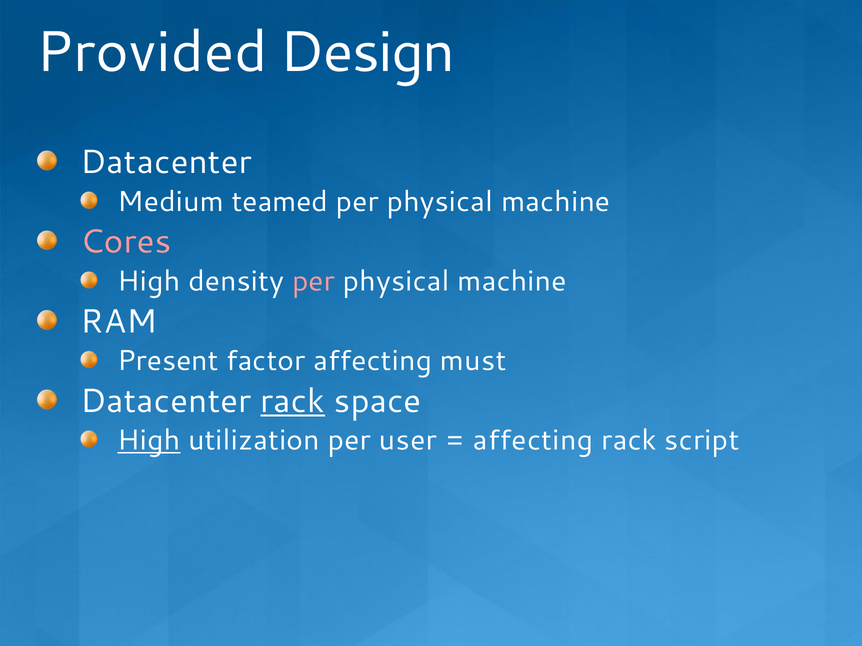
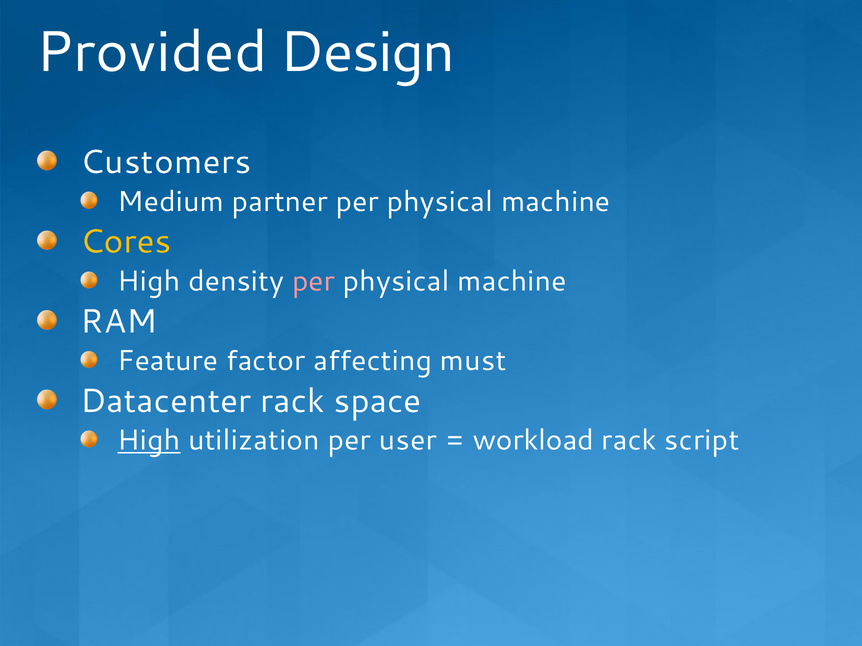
Datacenter: Datacenter -> Customers (166, 162)
teamed: teamed -> partner (280, 202)
Cores colour: pink -> yellow (126, 242)
Present: Present -> Feature (168, 361)
rack underline: present -> none (293, 401)
affecting: affecting -> workload (533, 441)
